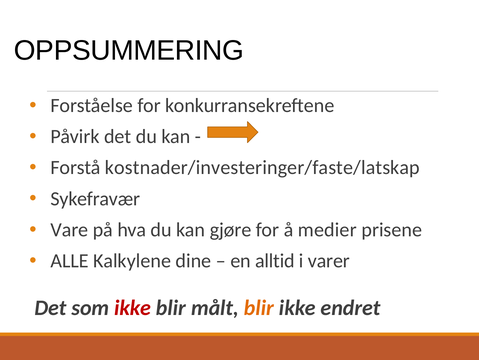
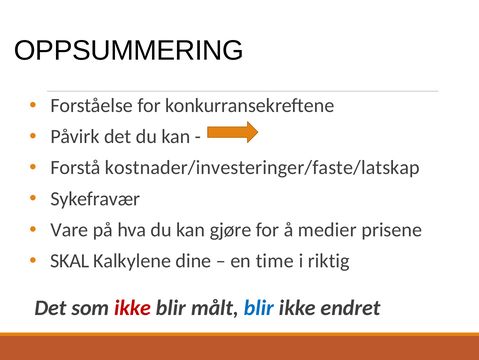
ALLE: ALLE -> SKAL (70, 260)
alltid: alltid -> time (275, 260)
varer: varer -> riktig (329, 260)
blir colour: orange -> blue (259, 307)
